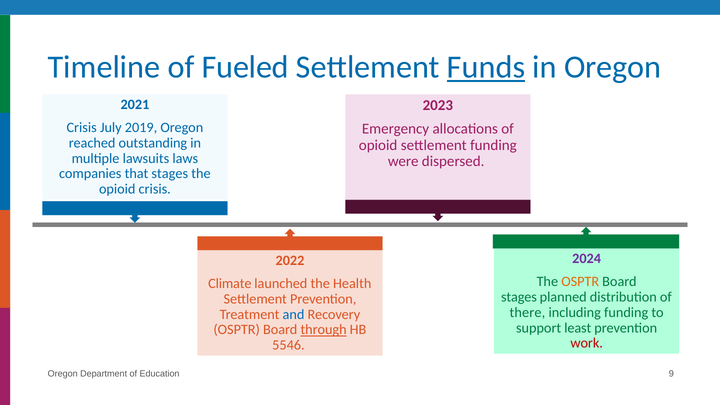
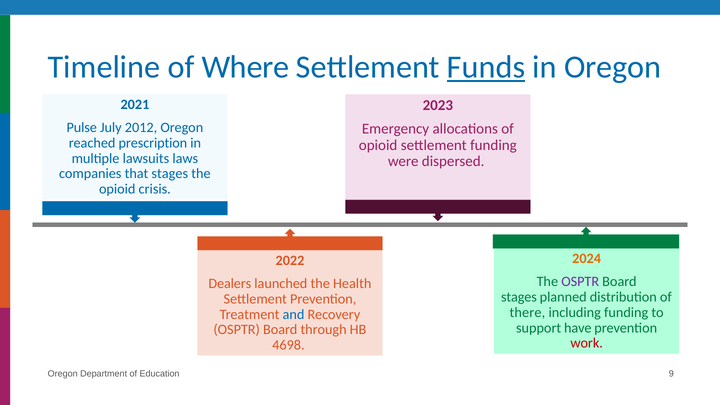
Fueled: Fueled -> Where (245, 67)
Crisis: Crisis -> Pulse (82, 128)
2019: 2019 -> 2012 (141, 128)
outstanding: outstanding -> prescription (153, 143)
2024 colour: purple -> orange (587, 259)
OSPTR colour: orange -> purple (580, 282)
Climate: Climate -> Dealers (230, 284)
least: least -> have (578, 328)
through underline: present -> none (324, 330)
5546: 5546 -> 4698 (288, 345)
